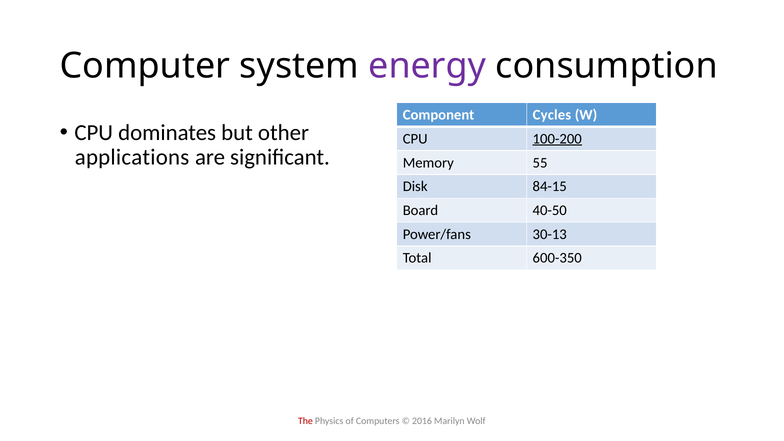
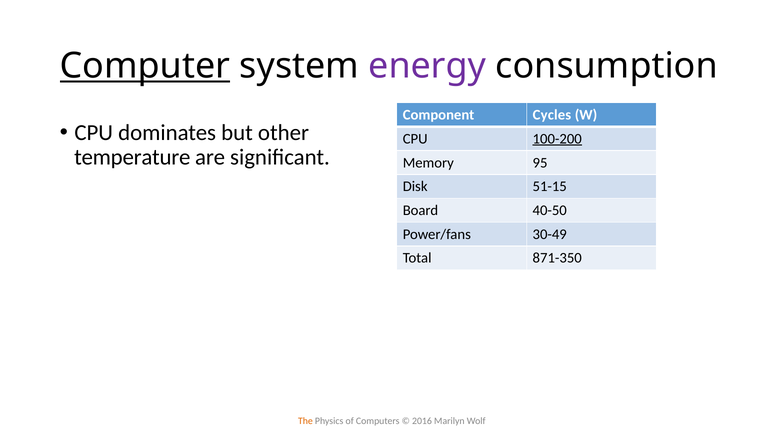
Computer underline: none -> present (145, 66)
applications: applications -> temperature (132, 157)
55: 55 -> 95 (540, 163)
84-15: 84-15 -> 51-15 (550, 187)
30-13: 30-13 -> 30-49 (550, 234)
600-350: 600-350 -> 871-350 (557, 258)
The colour: red -> orange (305, 421)
